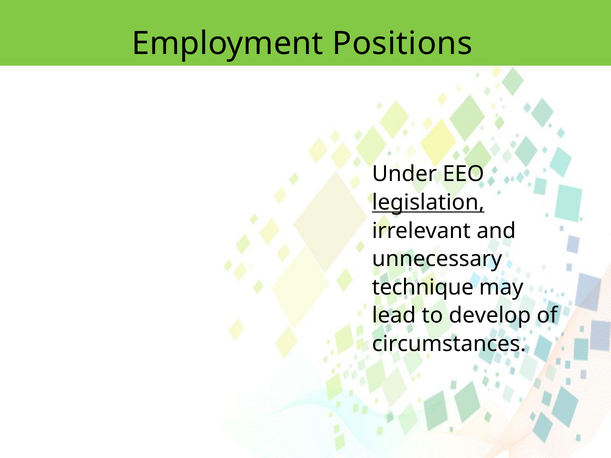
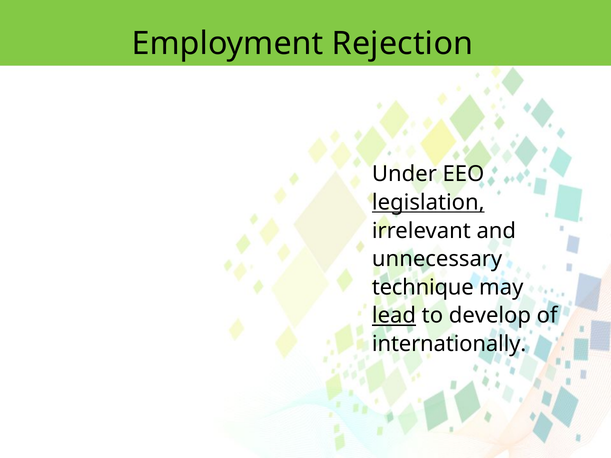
Positions: Positions -> Rejection (402, 43)
lead underline: none -> present (394, 316)
circumstances: circumstances -> internationally (449, 344)
